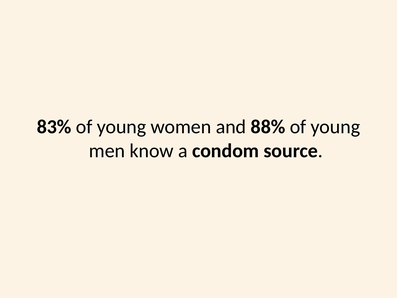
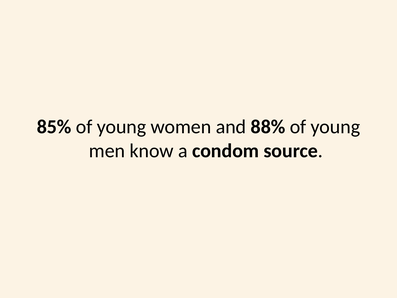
83%: 83% -> 85% (54, 127)
